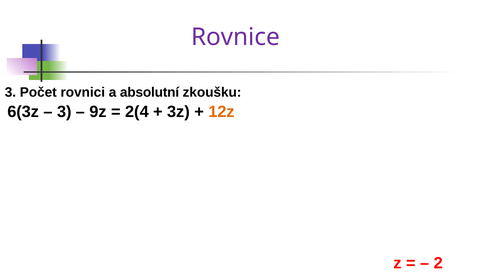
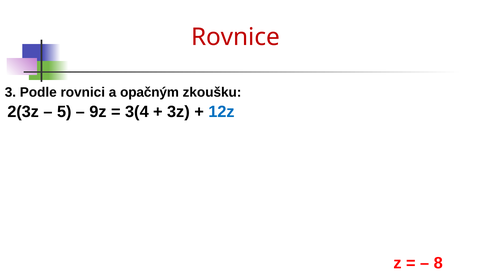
Rovnice colour: purple -> red (235, 37)
Počet: Počet -> Podle (38, 92)
absolutní: absolutní -> opačným (150, 92)
6(3z: 6(3z -> 2(3z (23, 112)
3: 3 -> 5 (64, 112)
2(4: 2(4 -> 3(4 (137, 112)
12z colour: orange -> blue (221, 112)
2: 2 -> 8 (438, 263)
